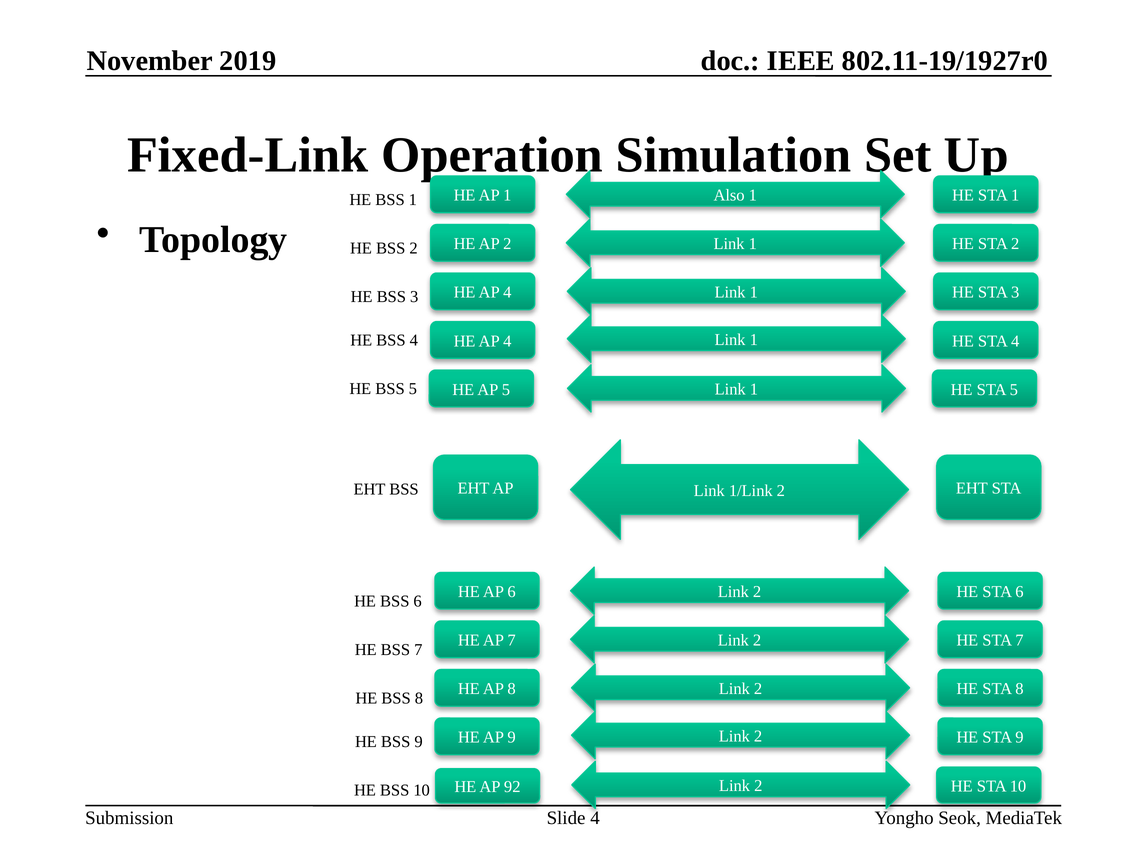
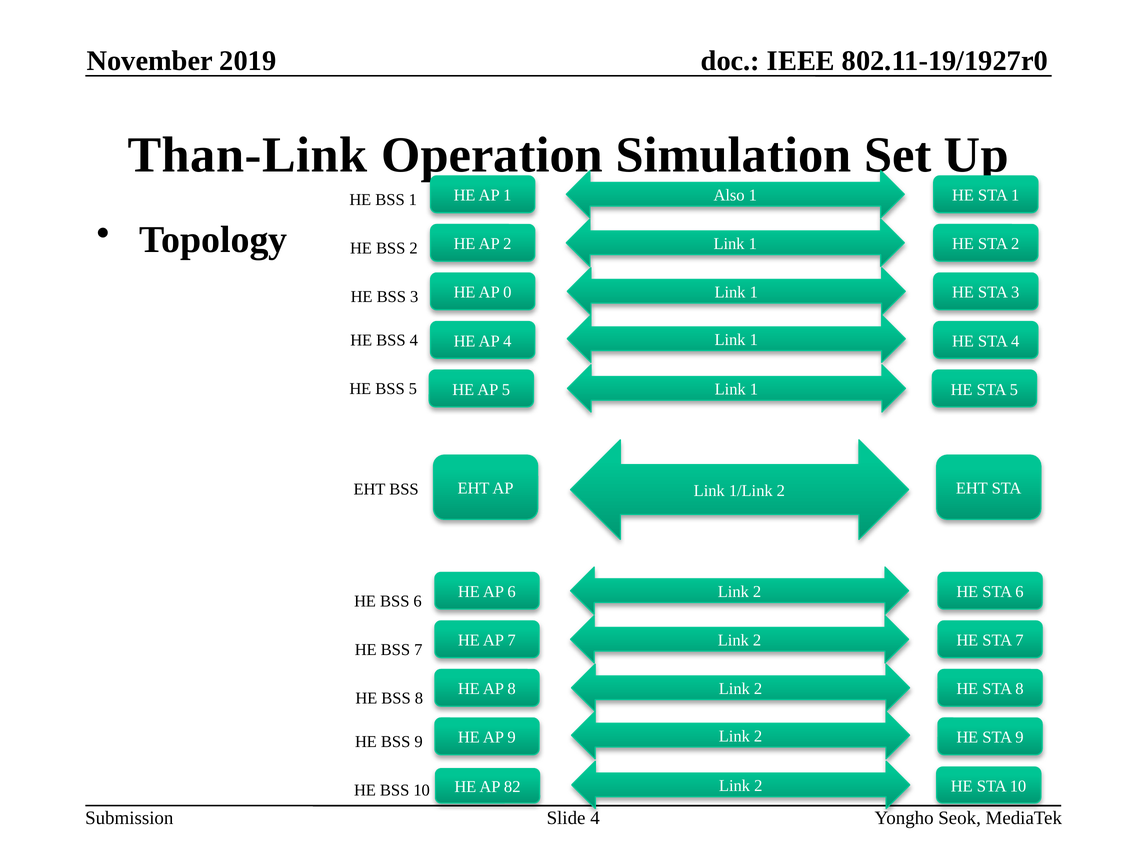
Fixed-Link: Fixed-Link -> Than-Link (248, 155)
4: 4 -> 0 (507, 292)
92: 92 -> 82 (512, 787)
